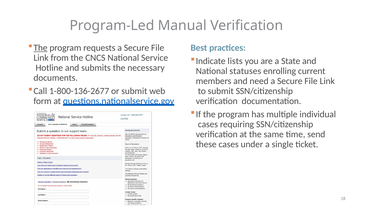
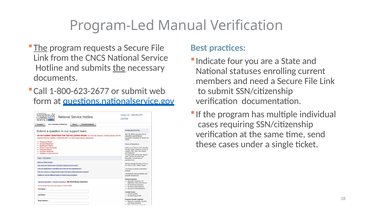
lists: lists -> four (235, 61)
the underline: none -> present (119, 68)
1-800-136-2677: 1-800-136-2677 -> 1-800-623-2677 (79, 91)
